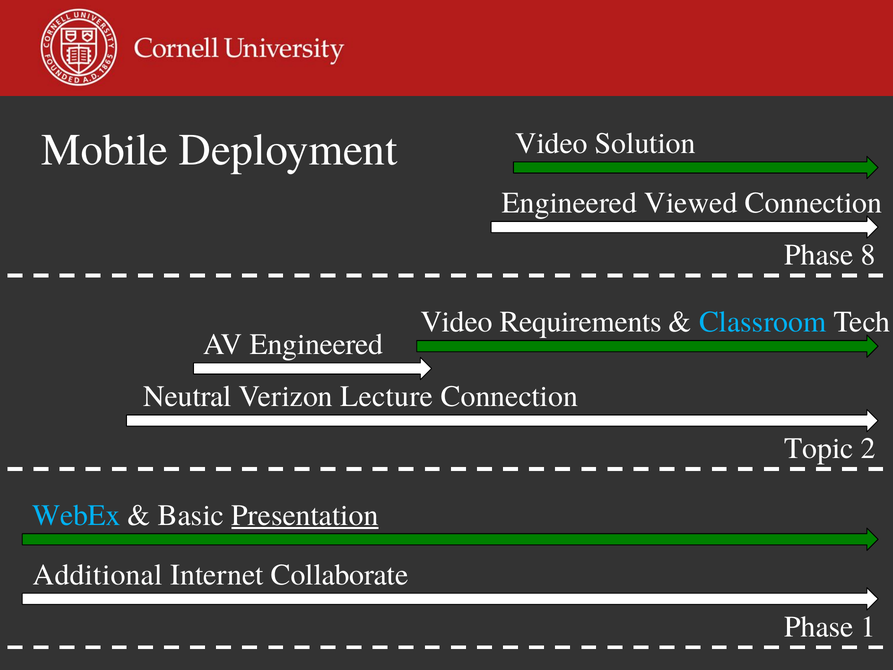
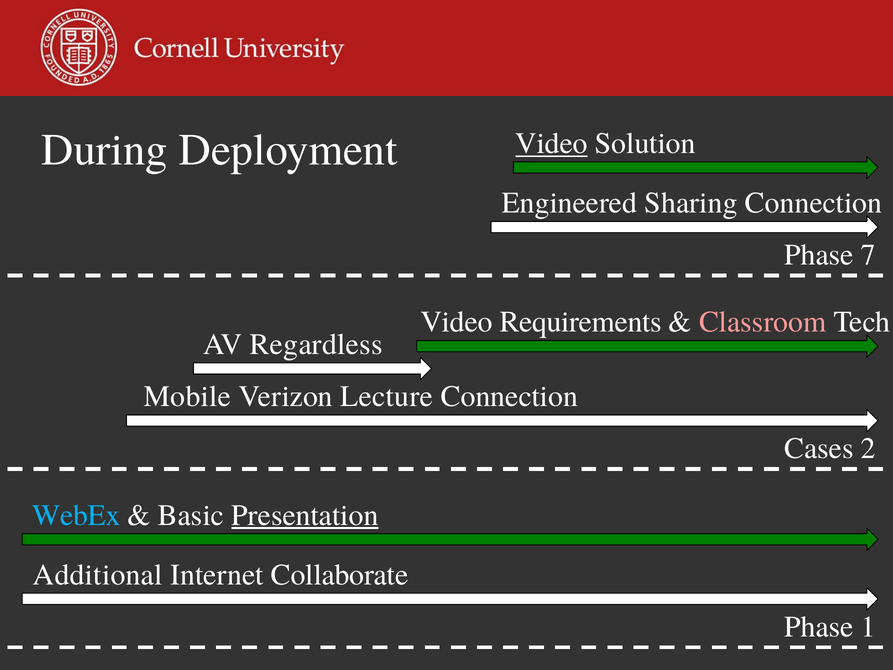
Video underline: none -> present (551, 143)
Mobile: Mobile -> During (105, 150)
Viewed: Viewed -> Sharing (691, 203)
8: 8 -> 7 (868, 255)
Classroom colour: light blue -> pink (763, 322)
AV Engineered: Engineered -> Regardless (316, 344)
Neutral: Neutral -> Mobile (187, 396)
Topic: Topic -> Cases (819, 448)
